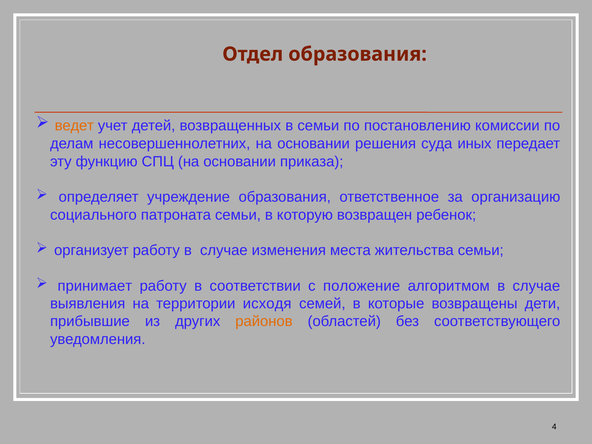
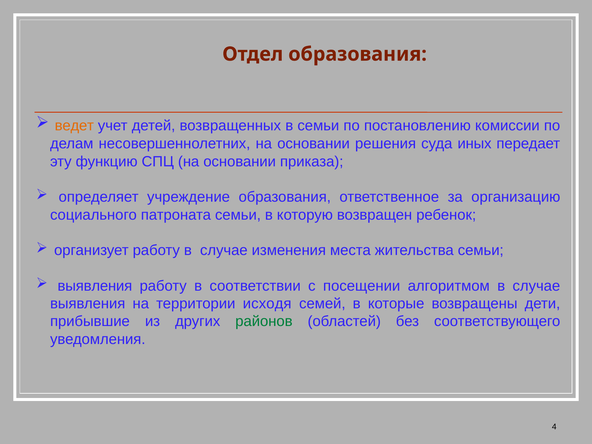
принимает: принимает -> выявления (95, 286)
положение: положение -> посещении (362, 286)
районов colour: orange -> green (264, 321)
